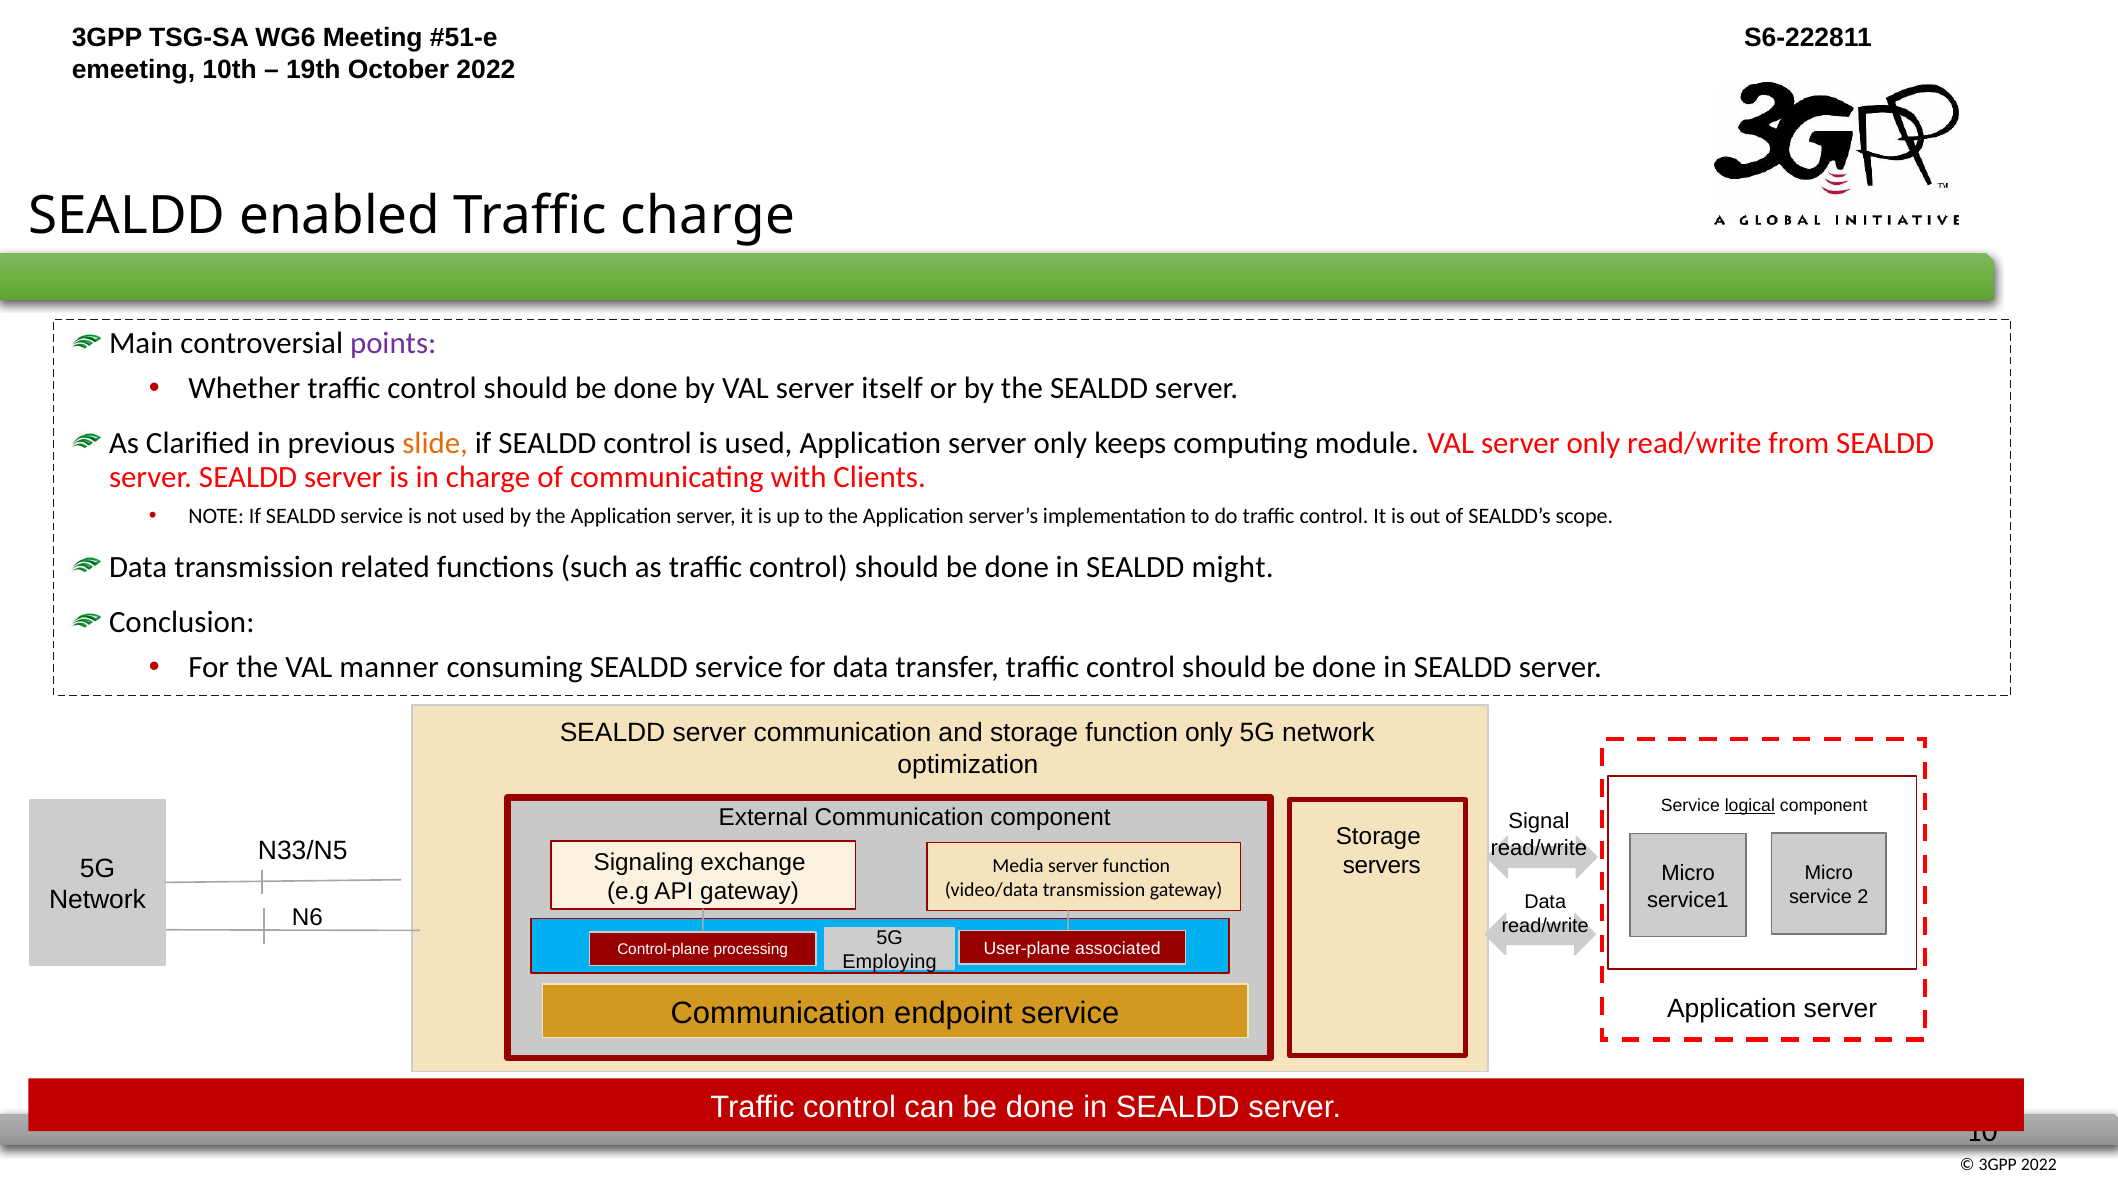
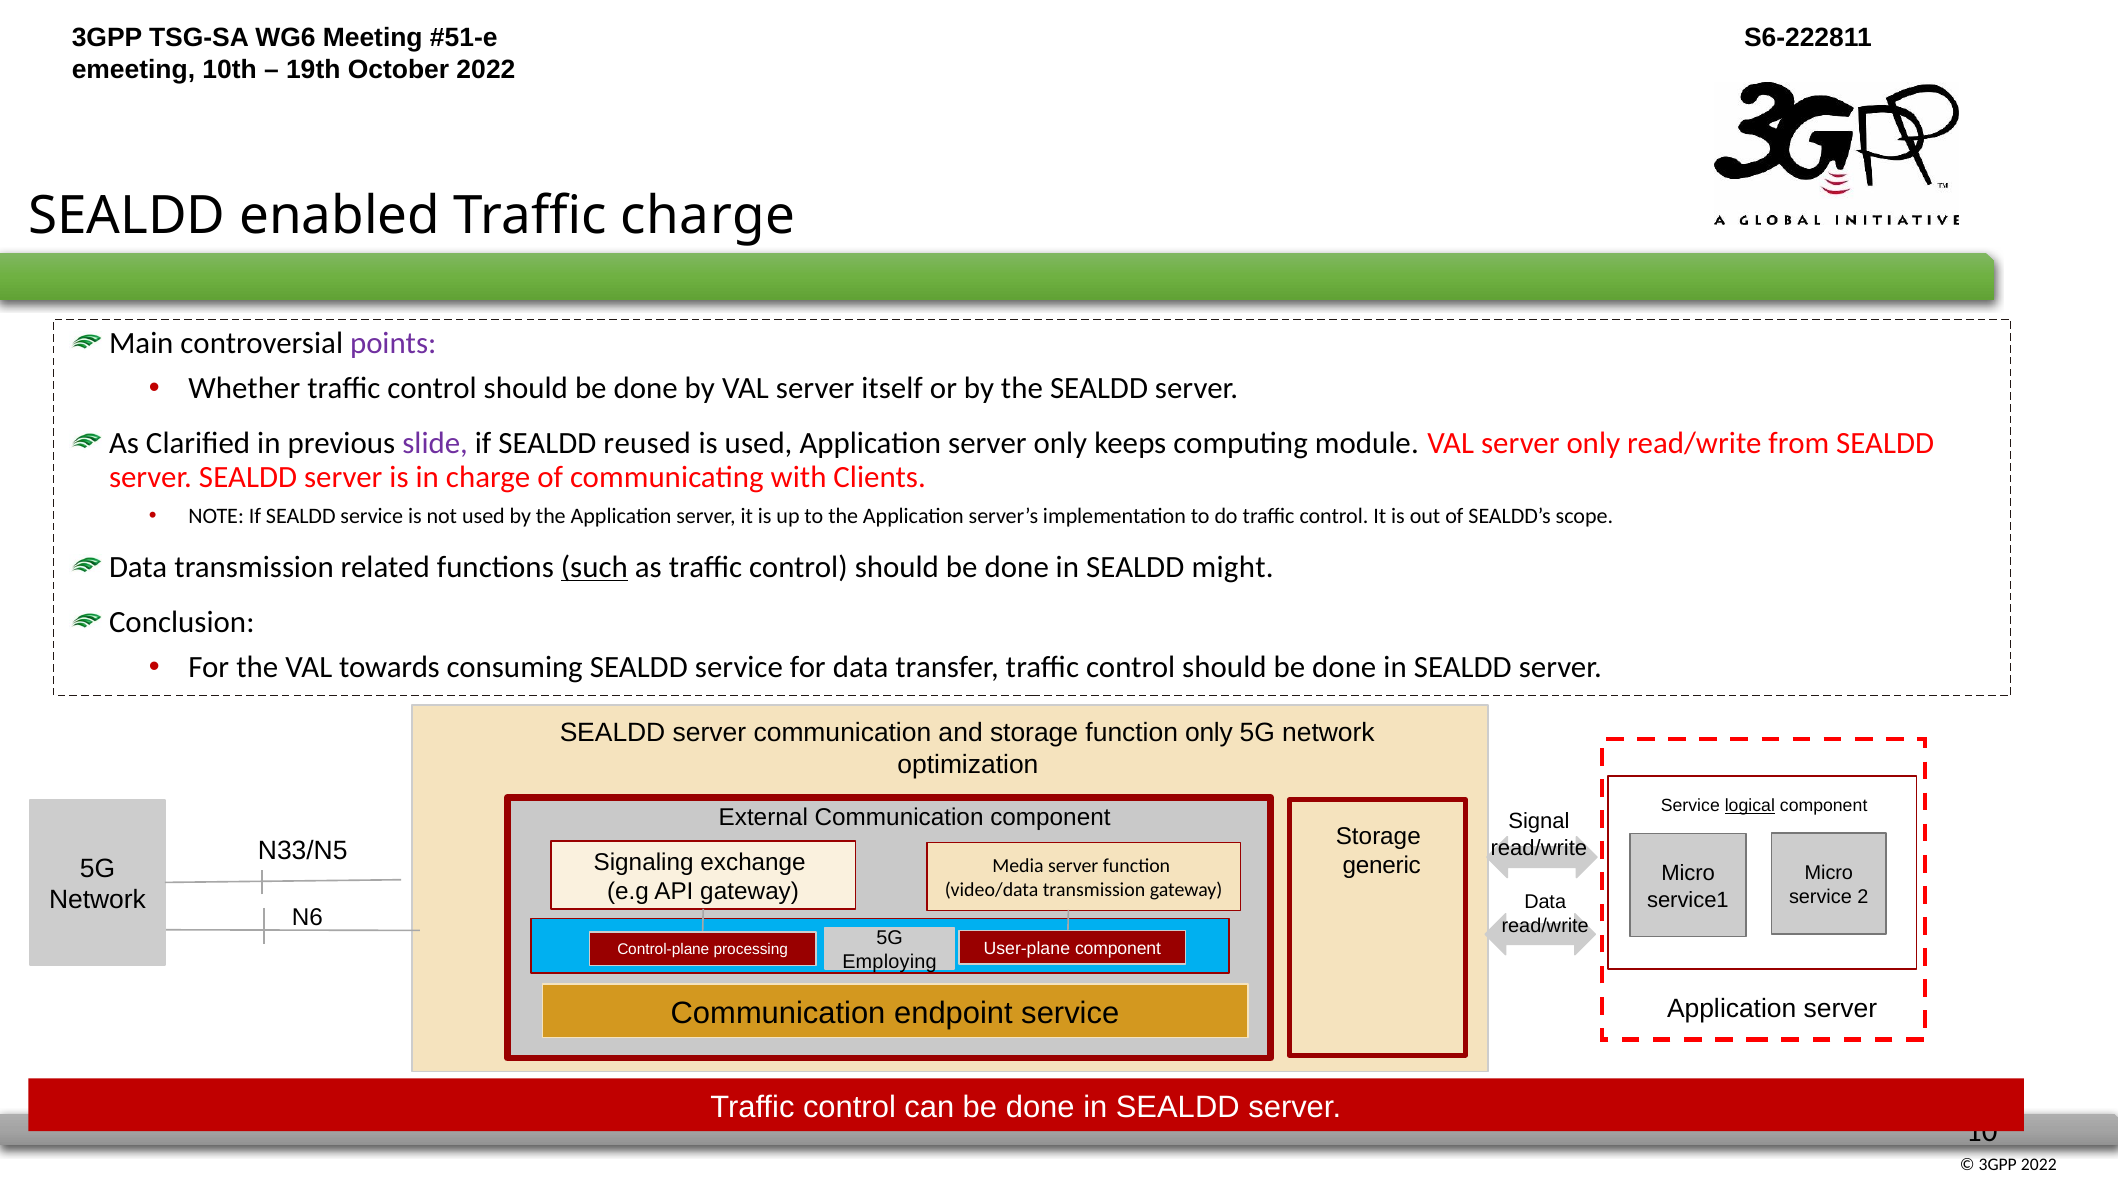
slide colour: orange -> purple (435, 444)
SEALDD control: control -> reused (647, 444)
such underline: none -> present (594, 567)
manner: manner -> towards (389, 667)
servers: servers -> generic (1382, 866)
User-plane associated: associated -> component (1118, 949)
